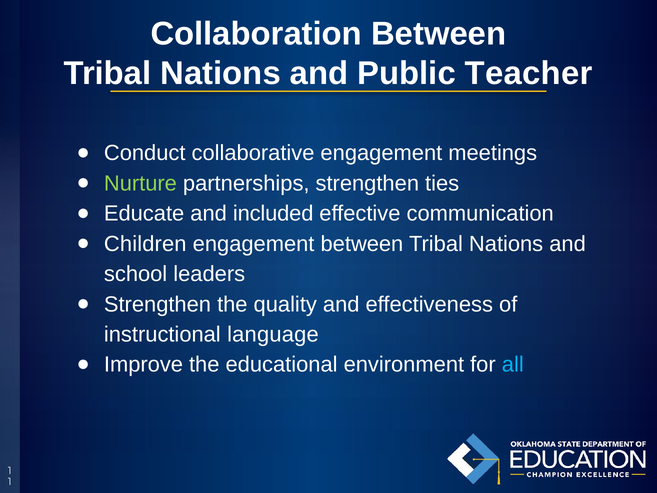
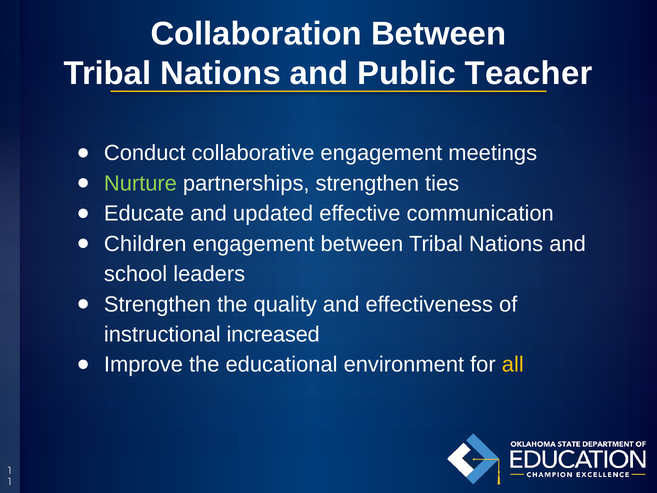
included: included -> updated (273, 214)
language: language -> increased (273, 334)
all colour: light blue -> yellow (513, 365)
